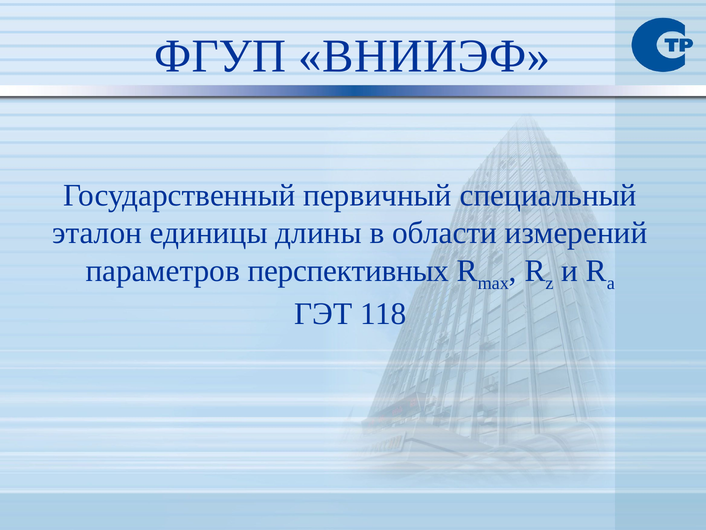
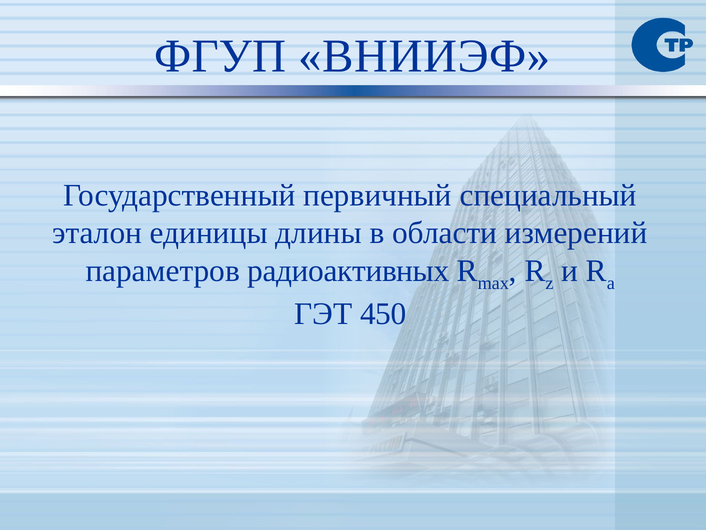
перспективных: перспективных -> радиоактивных (348, 271)
118: 118 -> 450 (383, 313)
